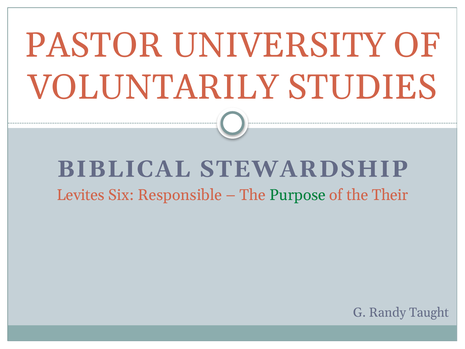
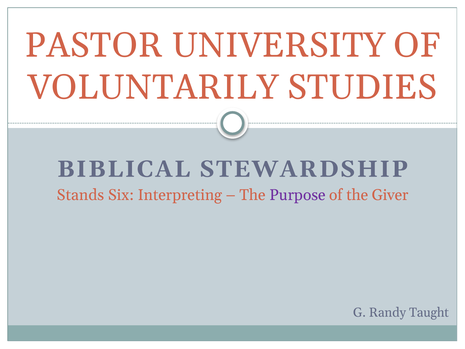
Levites: Levites -> Stands (81, 195)
Responsible: Responsible -> Interpreting (180, 195)
Purpose colour: green -> purple (298, 195)
Their: Their -> Giver (390, 195)
